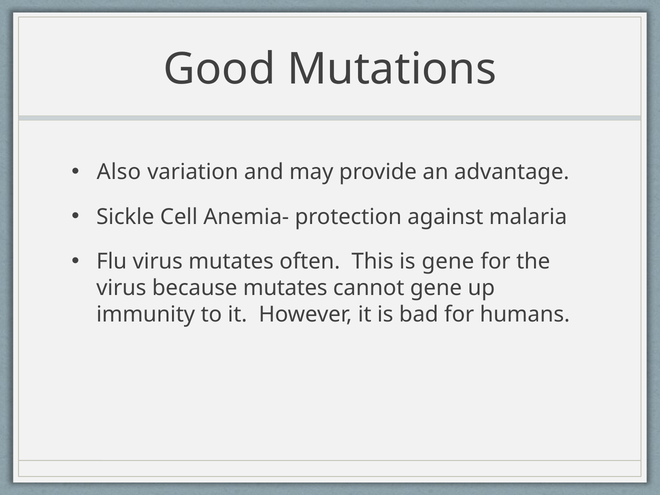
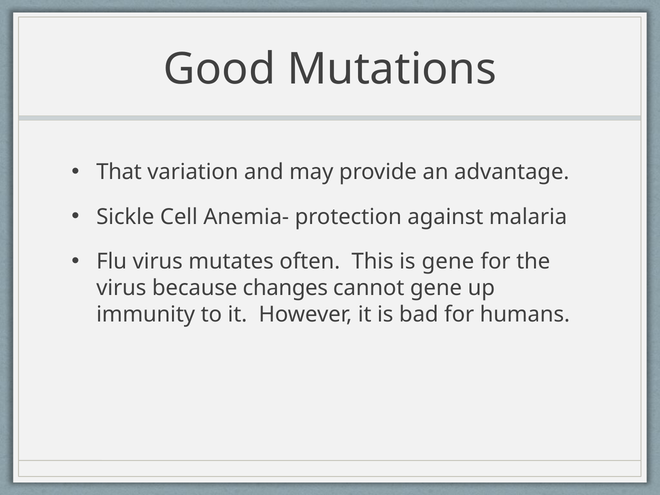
Also: Also -> That (119, 172)
because mutates: mutates -> changes (285, 288)
